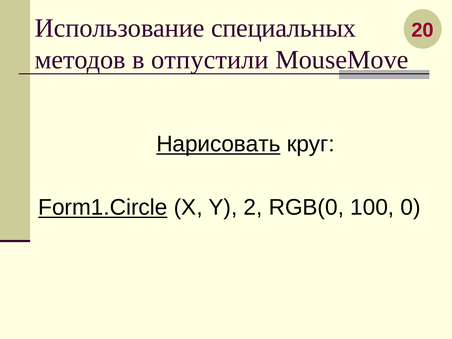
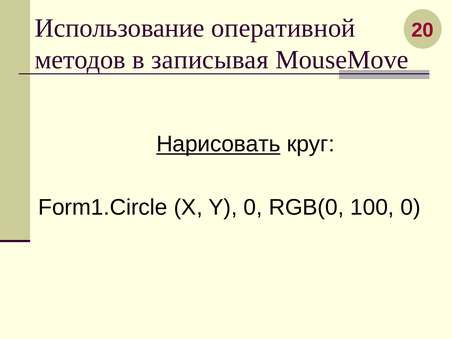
специальных: специальных -> оперативной (283, 28)
отпустили: отпустили -> записывая (210, 60)
Form1.Circle underline: present -> none (103, 207)
Y 2: 2 -> 0 (253, 207)
